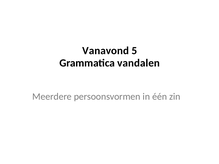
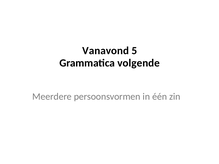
vandalen: vandalen -> volgende (139, 63)
